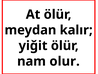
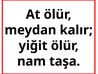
olur: olur -> taşa (65, 61)
